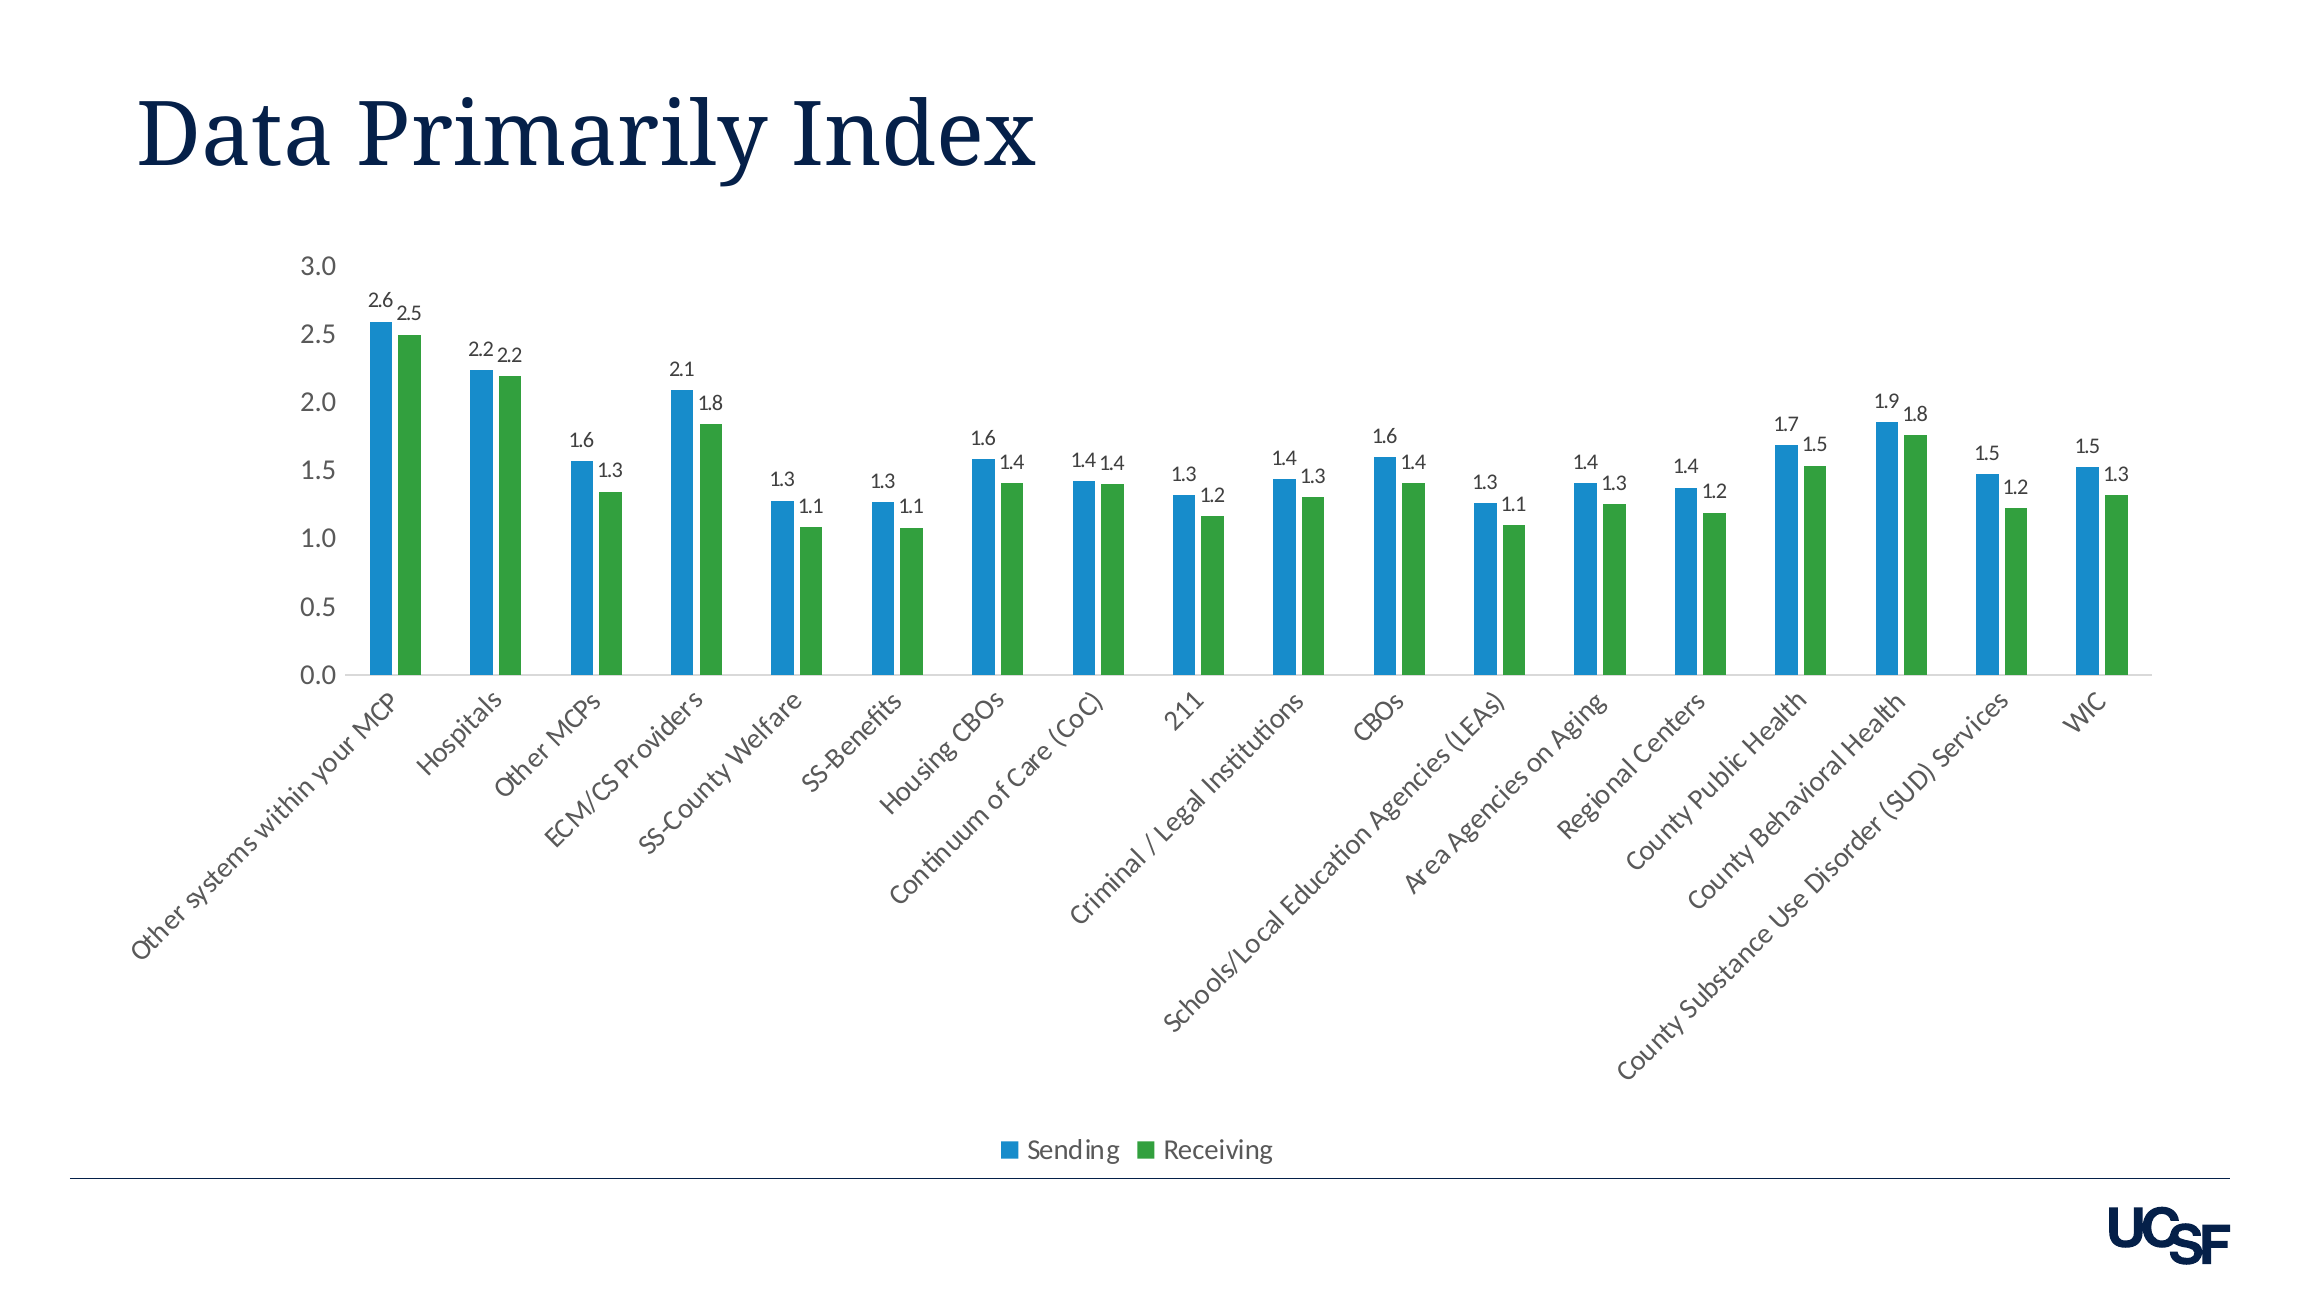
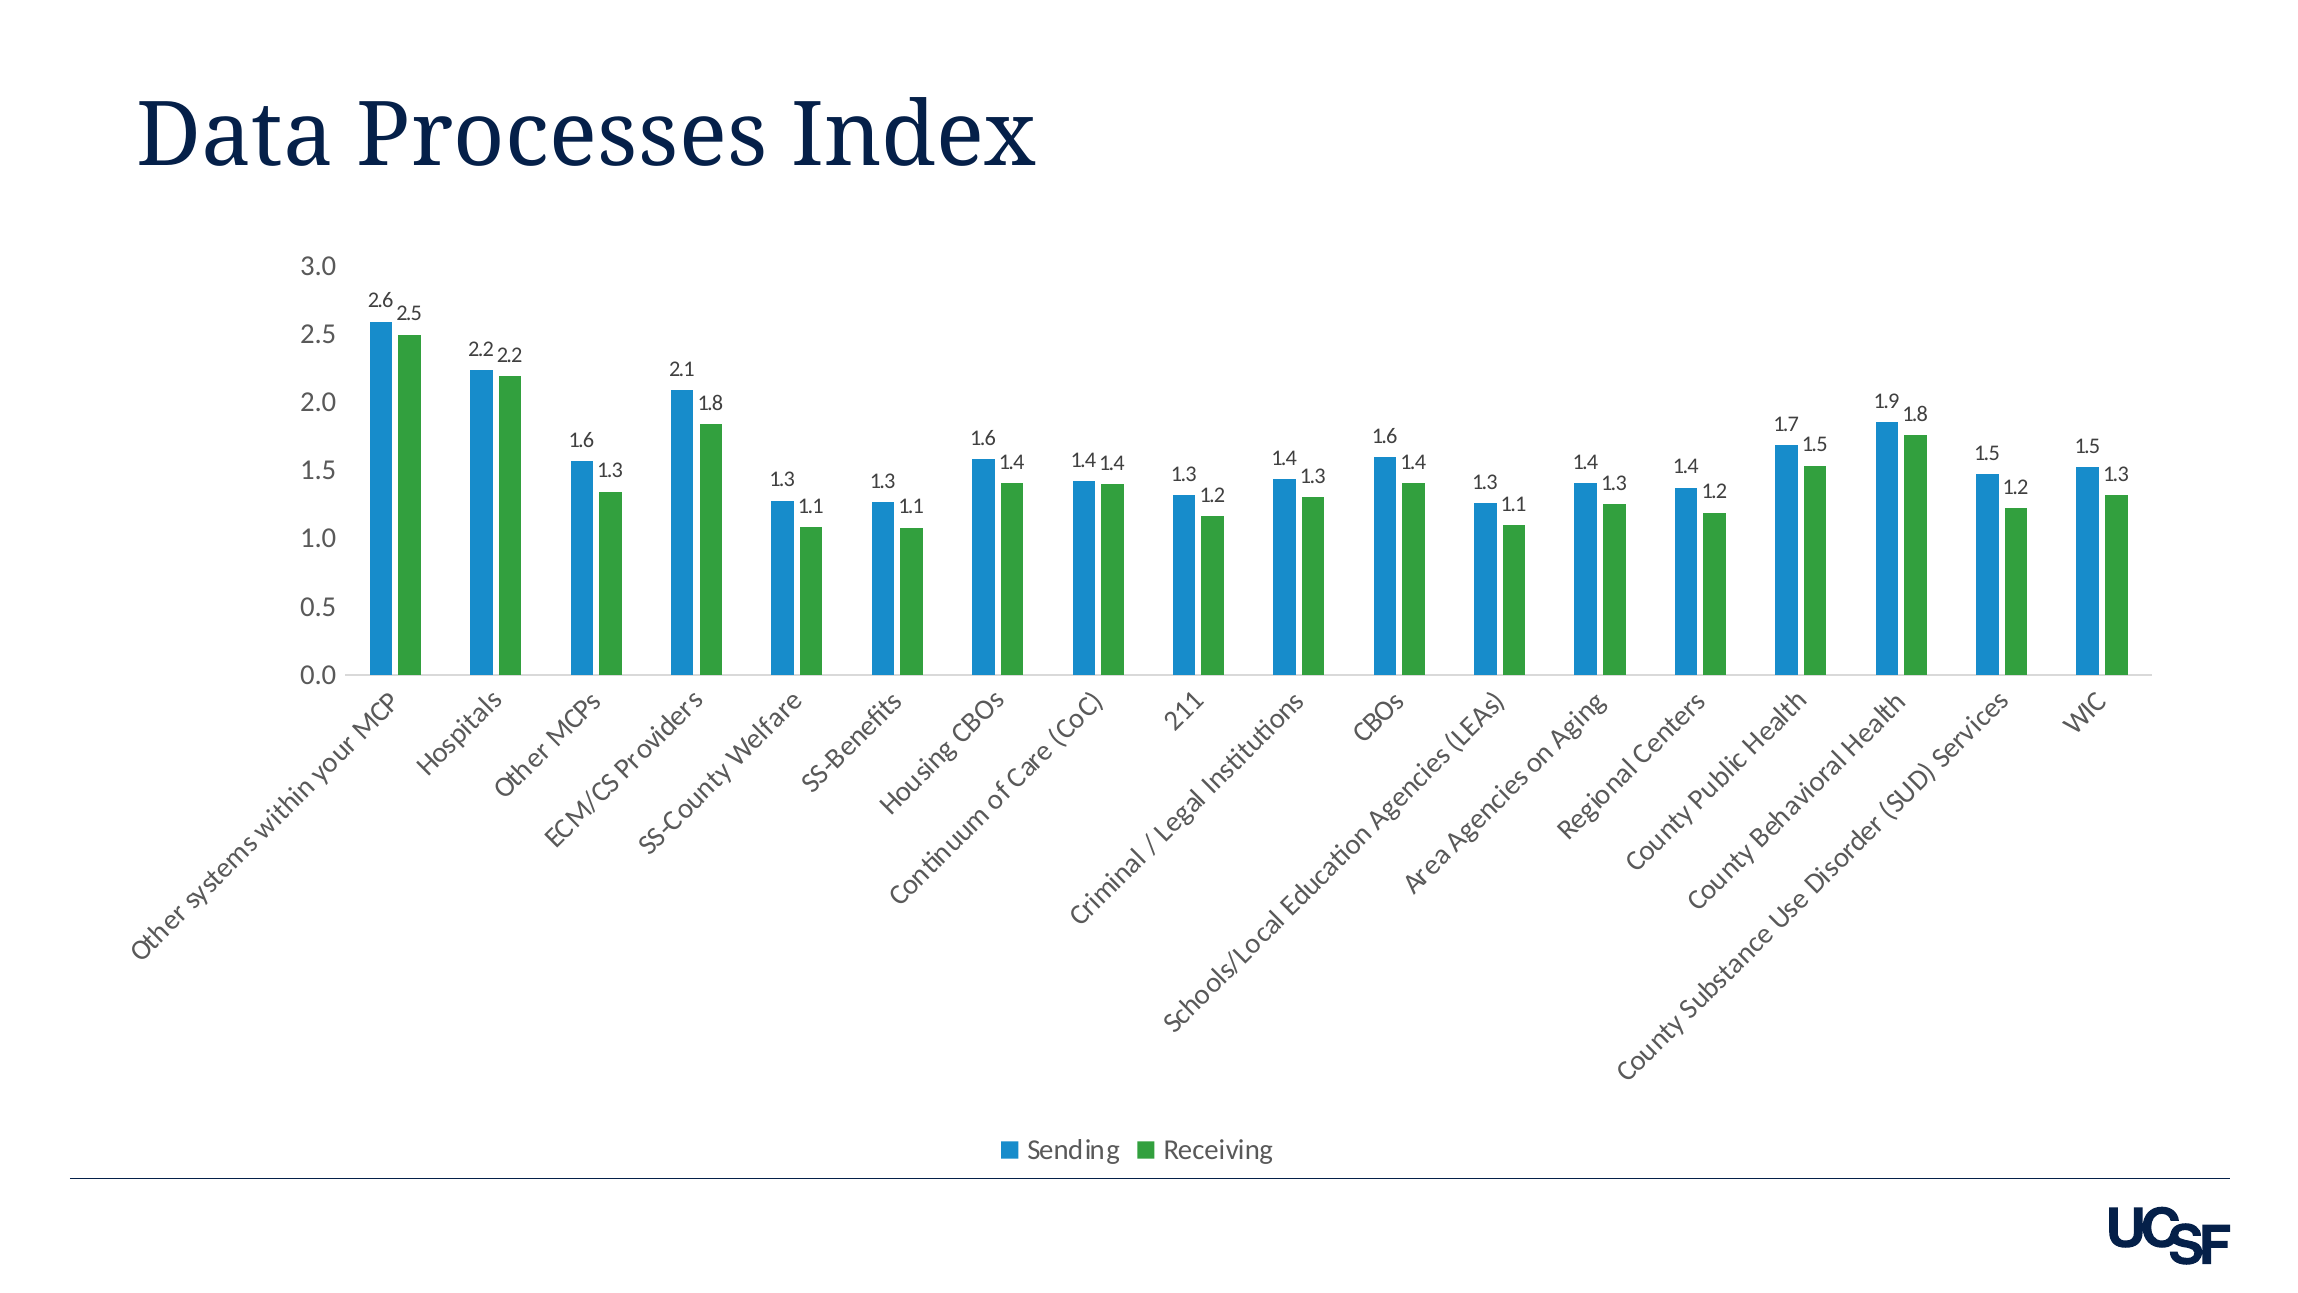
Primarily: Primarily -> Processes (562, 136)
